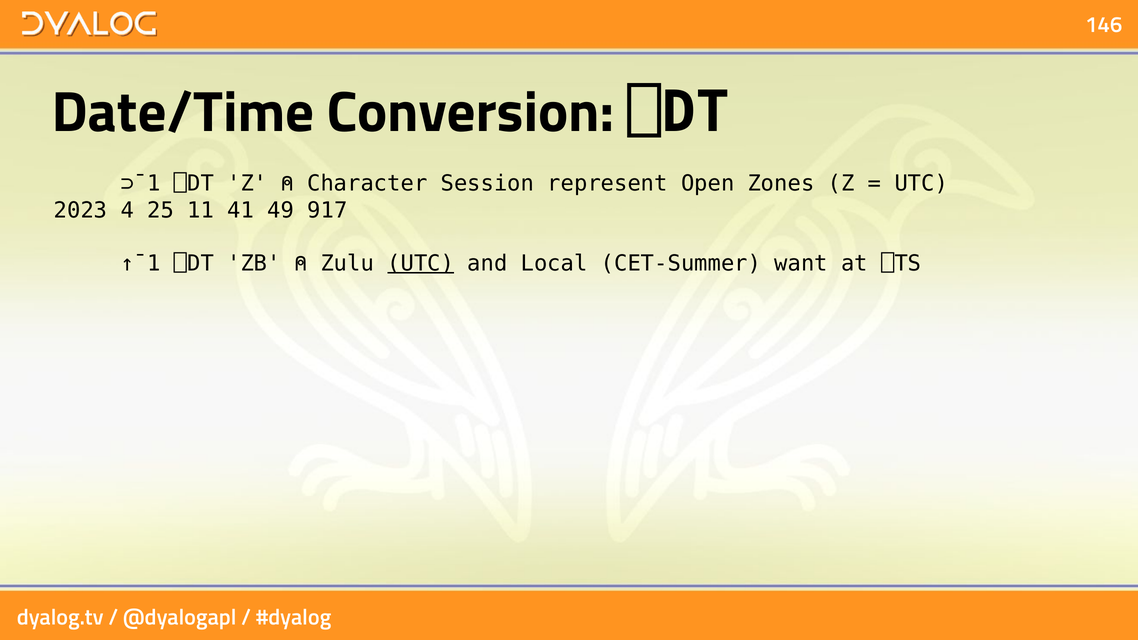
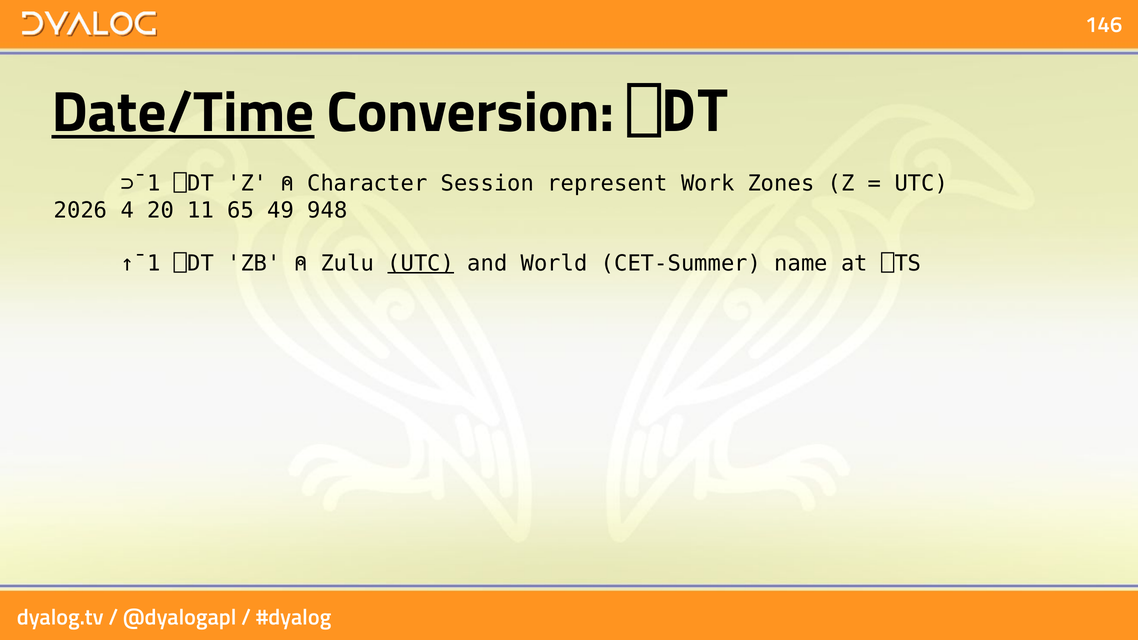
Date/Time underline: none -> present (183, 112)
Open: Open -> Work (708, 184)
2023: 2023 -> 2026 (81, 210)
25: 25 -> 20 (161, 210)
41: 41 -> 65 (241, 210)
917: 917 -> 948 (327, 210)
Local: Local -> World (554, 263)
want: want -> name (801, 263)
